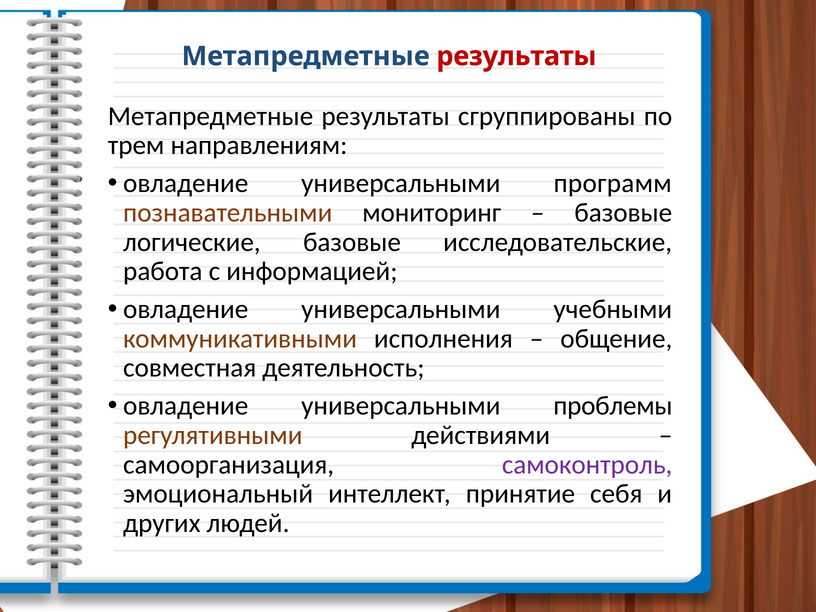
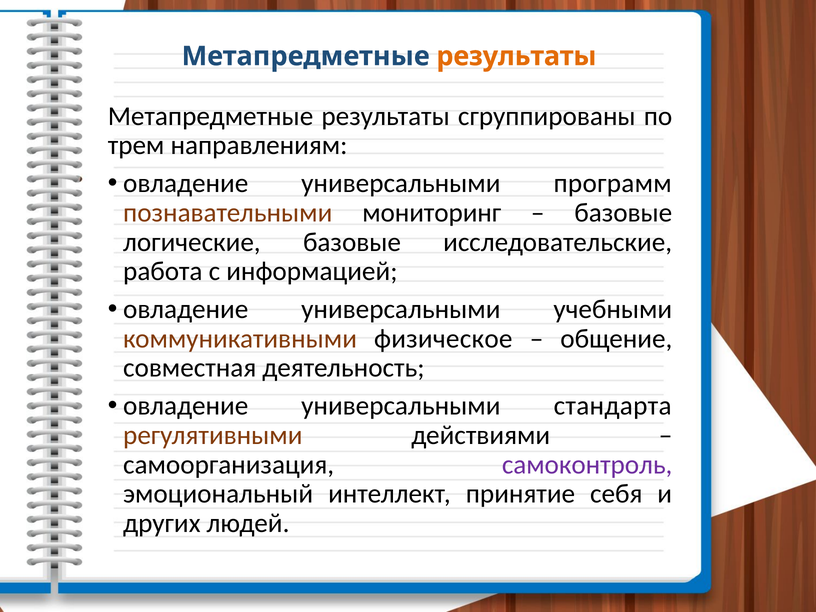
результаты colour: red -> orange (516, 56)
исполнения: исполнения -> физическое (443, 339)
проблемы: проблемы -> стандарта (613, 406)
